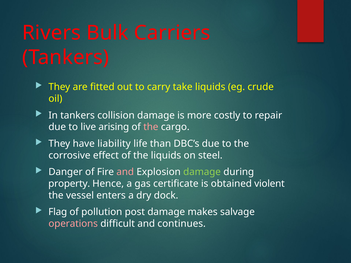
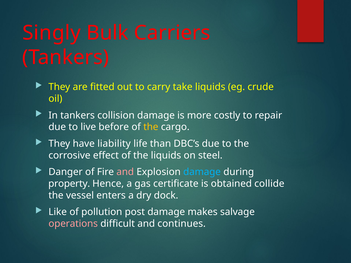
Rivers: Rivers -> Singly (52, 33)
arising: arising -> before (114, 127)
the colour: pink -> yellow (151, 127)
damage colour: light green -> light blue (202, 172)
violent: violent -> collide (269, 184)
Flag: Flag -> Like (58, 212)
